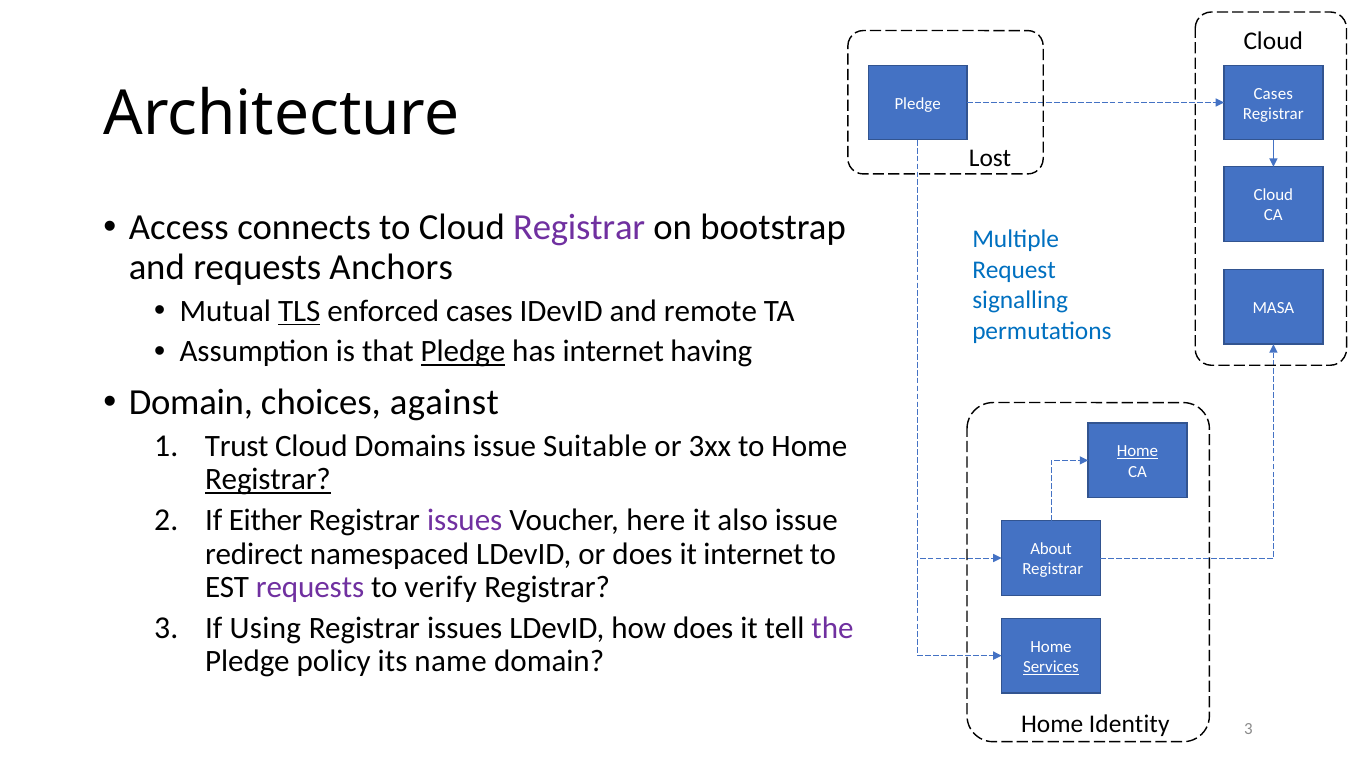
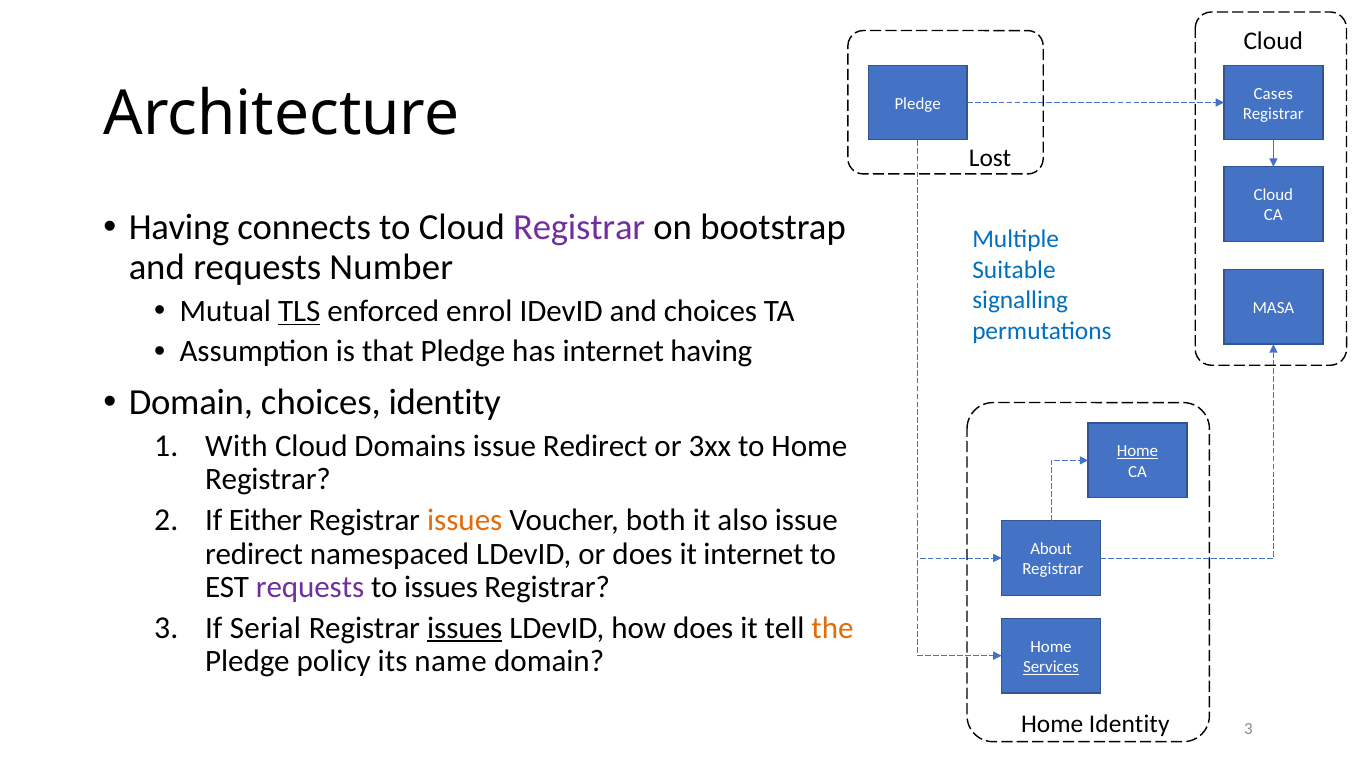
Access: Access -> Having (179, 228)
Anchors: Anchors -> Number (391, 267)
Request: Request -> Suitable (1014, 270)
enforced cases: cases -> enrol (479, 311)
and remote: remote -> choices (710, 311)
Pledge underline: present -> none (463, 352)
choices against: against -> identity (445, 402)
Trust: Trust -> With (236, 446)
Suitable: Suitable -> Redirect (595, 446)
Registrar underline: present -> none (268, 480)
issues colour: purple -> orange (465, 520)
here: here -> both (656, 520)
to verify: verify -> issues (441, 587)
Using: Using -> Serial (265, 628)
issues underline: none -> present (465, 628)
the colour: purple -> orange (833, 628)
